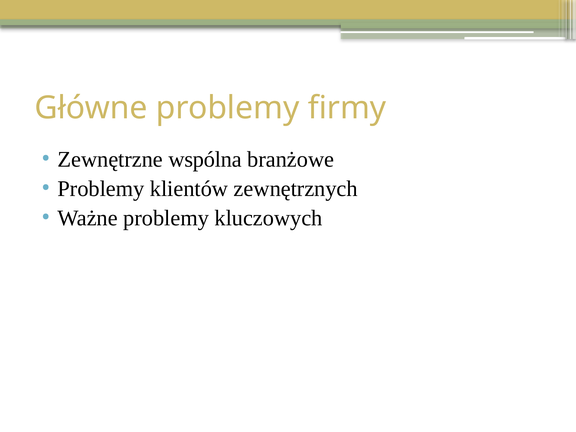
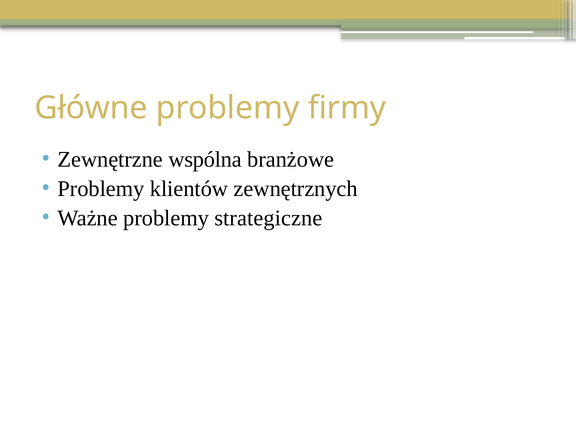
kluczowych: kluczowych -> strategiczne (268, 218)
